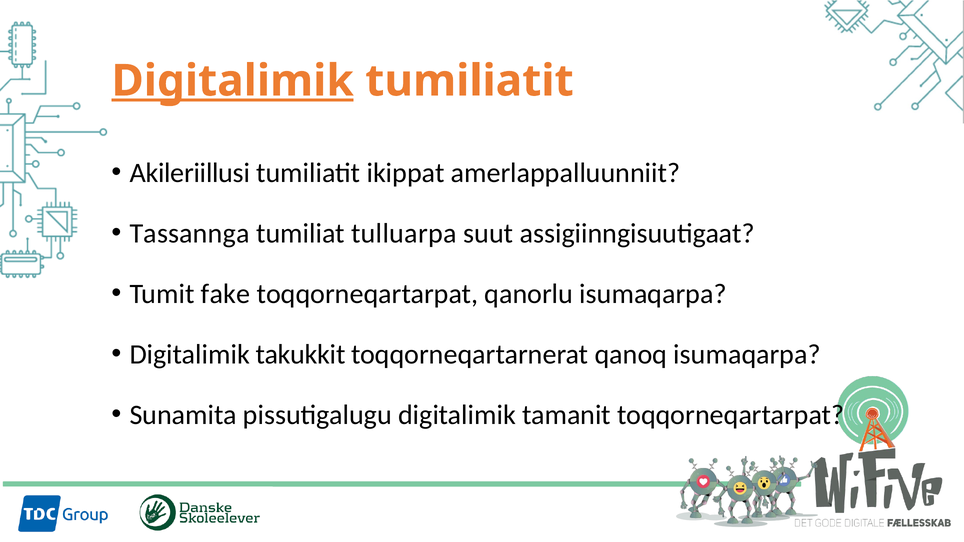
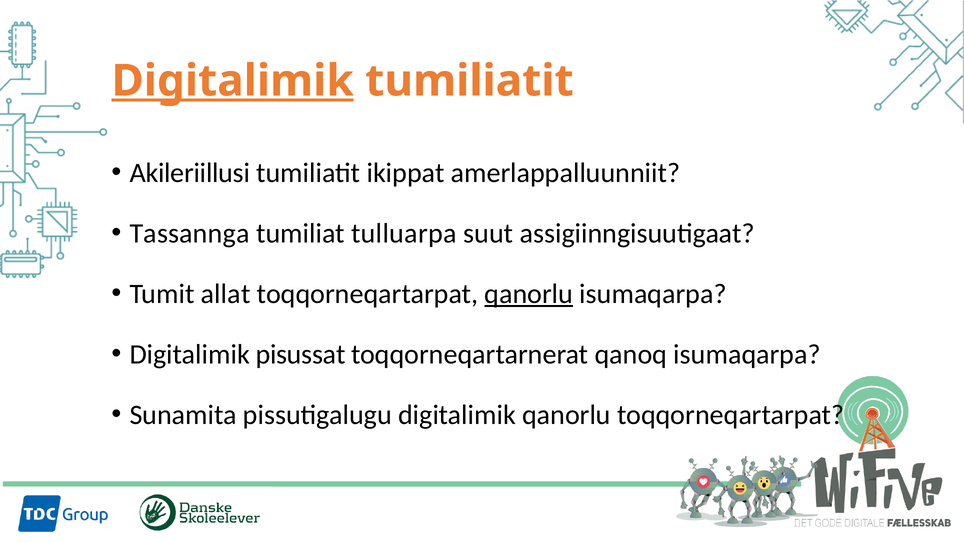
fake: fake -> allat (226, 294)
qanorlu underline: none -> present (529, 294)
takukkit: takukkit -> pisussat (301, 355)
digitalimik tamanit: tamanit -> qanorlu (566, 415)
